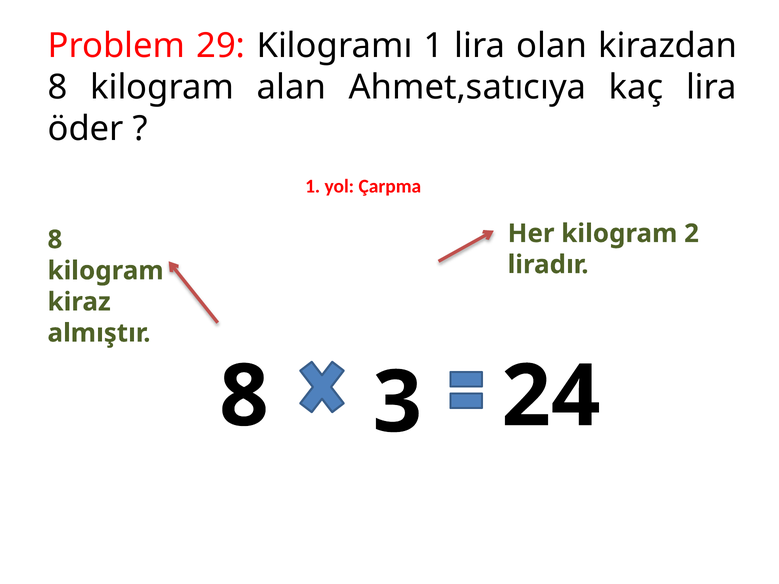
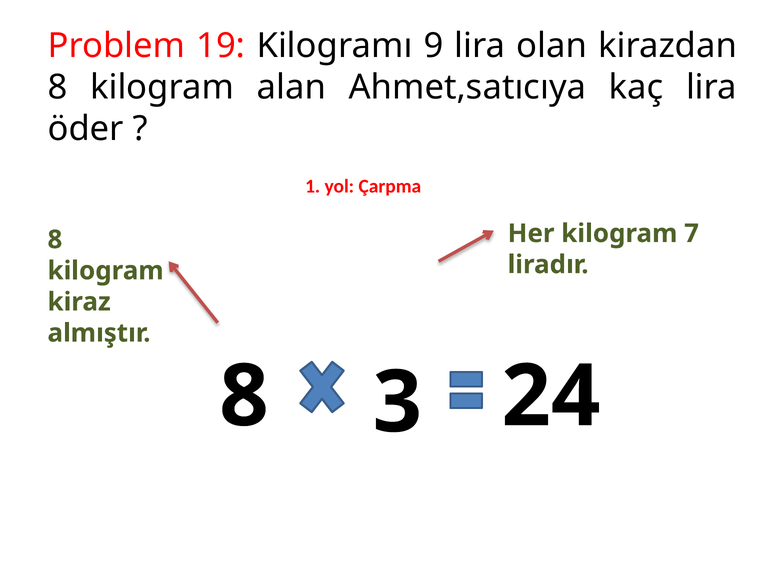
29: 29 -> 19 (221, 46)
Kilogramı 1: 1 -> 9 (433, 46)
2: 2 -> 7 (692, 234)
